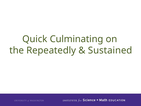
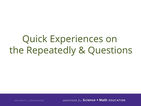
Culminating: Culminating -> Experiences (76, 39)
Sustained: Sustained -> Questions (110, 50)
